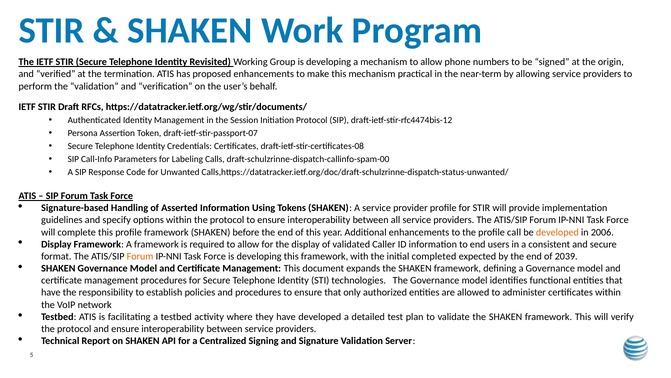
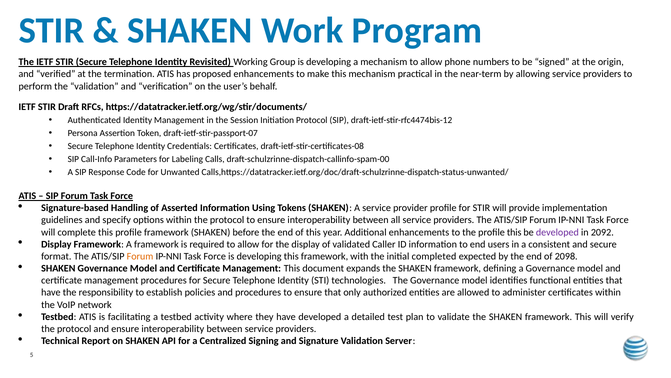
profile call: call -> this (514, 232)
developed colour: orange -> purple (557, 232)
2006: 2006 -> 2092 (602, 232)
2039: 2039 -> 2098 (566, 256)
